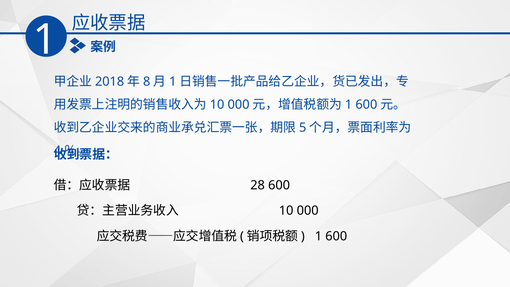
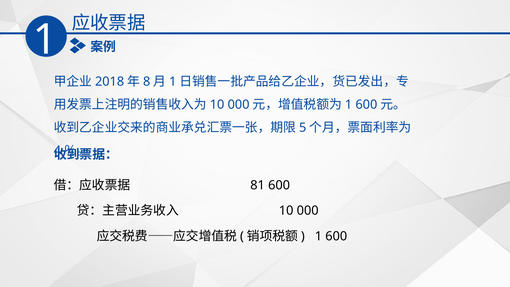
28: 28 -> 81 (258, 185)
